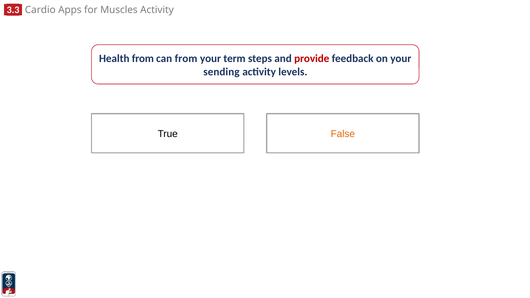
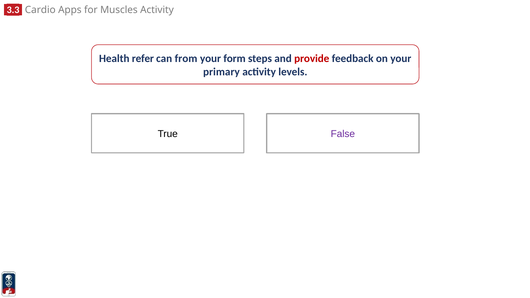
Health from: from -> refer (143, 59)
term: term -> form (235, 59)
sending: sending -> primary (221, 72)
False colour: orange -> purple (343, 134)
